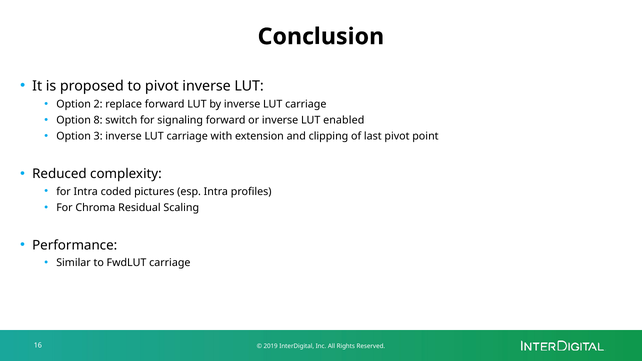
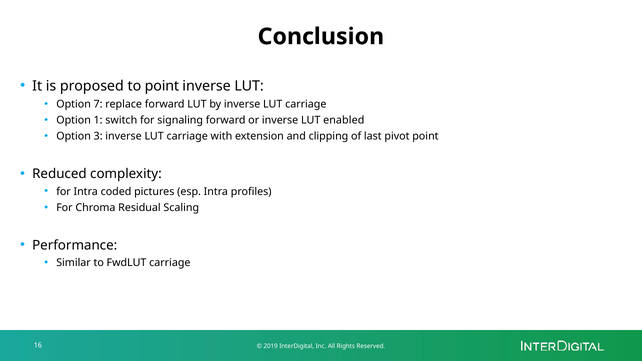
to pivot: pivot -> point (162, 86)
2: 2 -> 7 (98, 104)
8: 8 -> 1 (98, 120)
